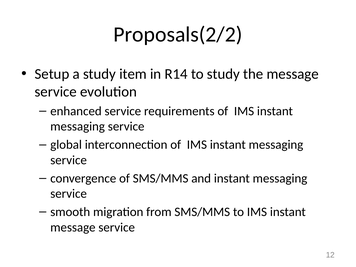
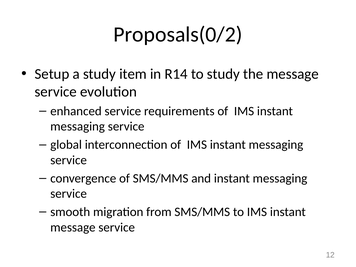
Proposals(2/2: Proposals(2/2 -> Proposals(0/2 (178, 34)
